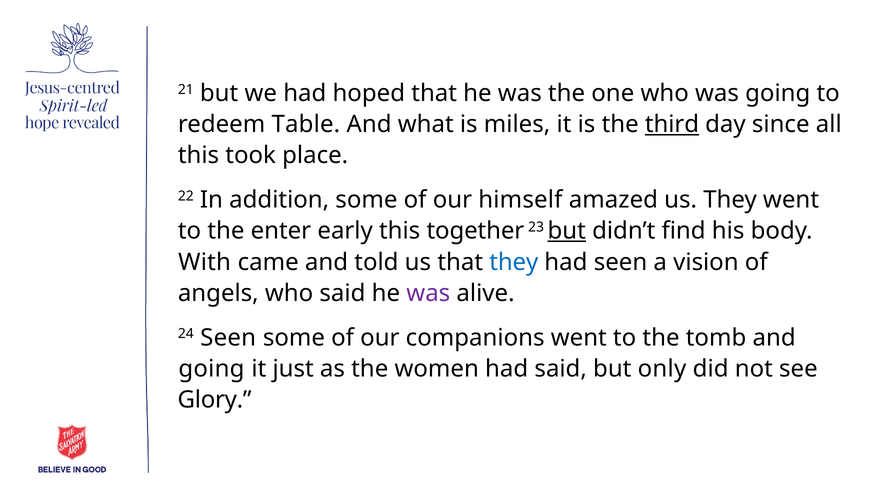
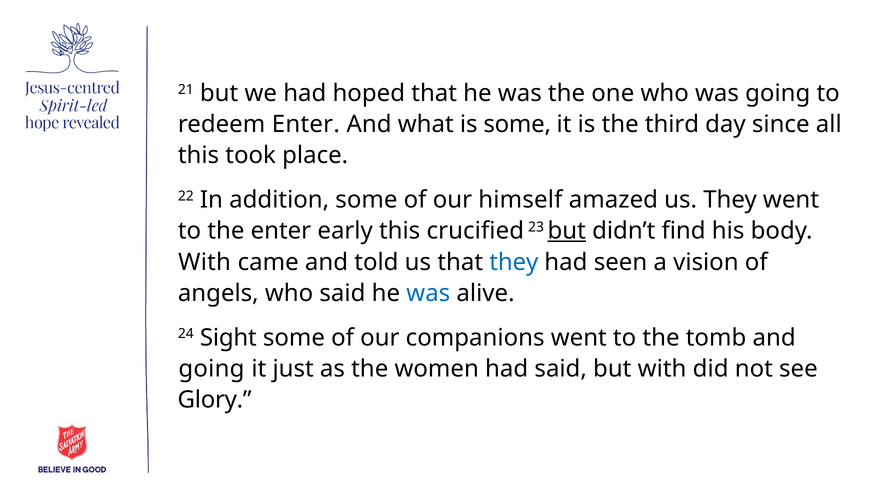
redeem Table: Table -> Enter (306, 124)
is miles: miles -> some (517, 124)
third underline: present -> none (672, 124)
together: together -> crucified (475, 231)
was colour: purple -> blue (428, 293)
24 Seen: Seen -> Sight (228, 338)
but only: only -> with (662, 369)
